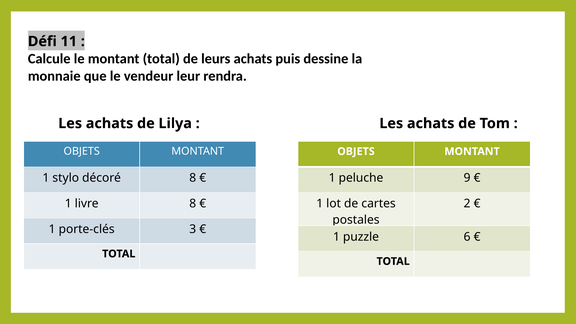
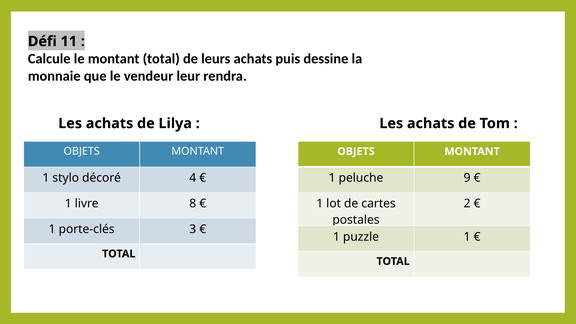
décoré 8: 8 -> 4 (193, 178)
puzzle 6: 6 -> 1 (467, 237)
